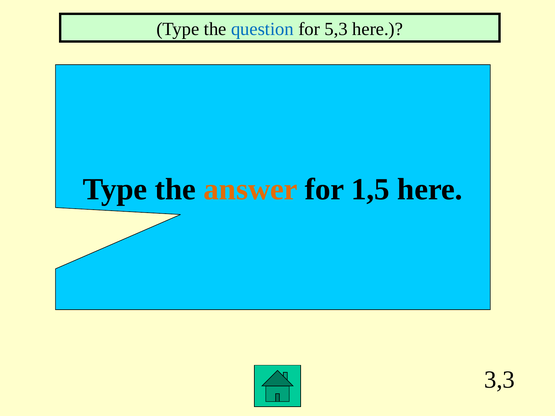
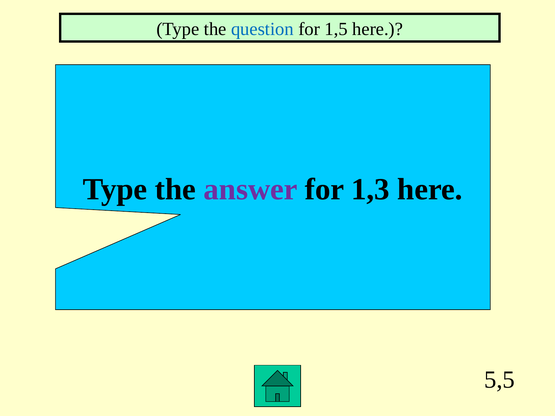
5,3: 5,3 -> 1,5 (336, 29)
answer colour: orange -> purple (251, 189)
1,5: 1,5 -> 1,3 (370, 189)
3,3: 3,3 -> 5,5 (500, 380)
